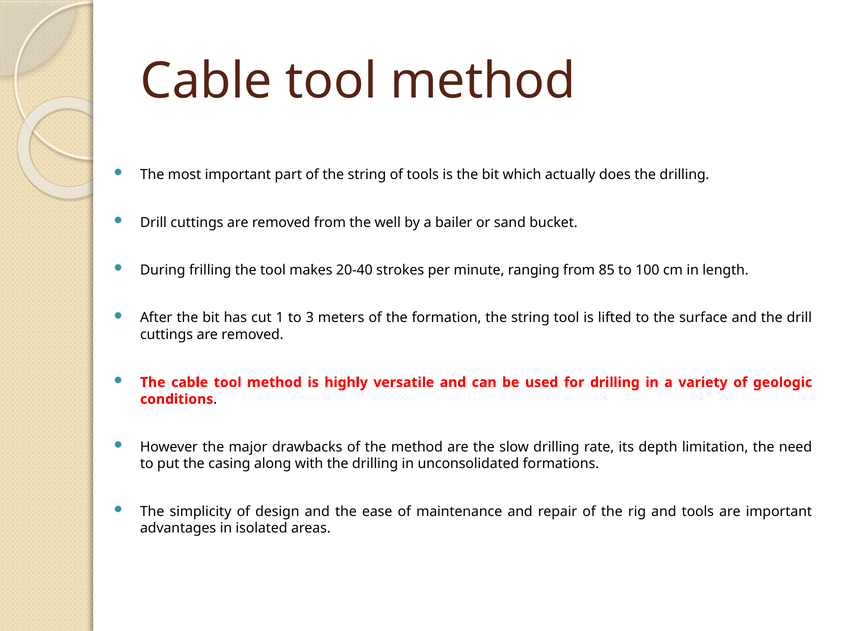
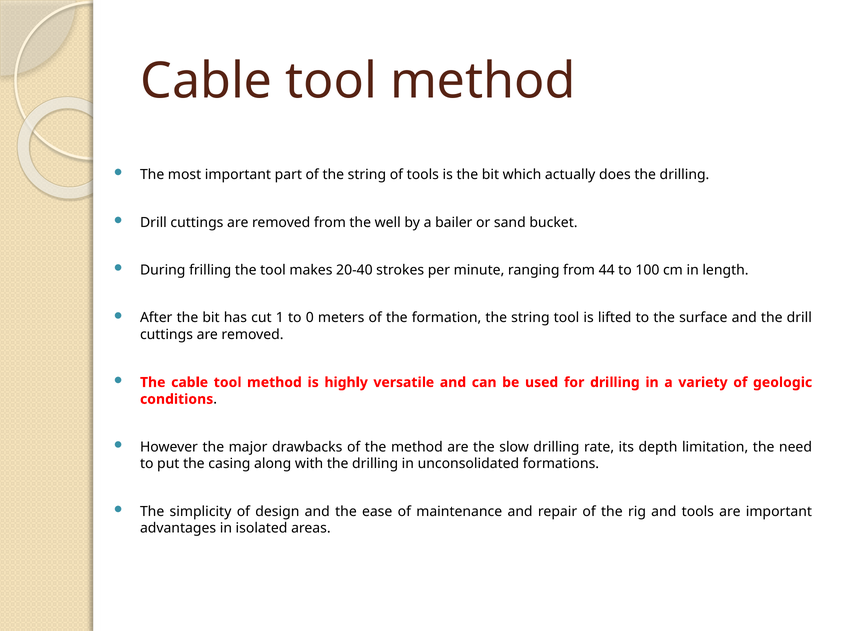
85: 85 -> 44 (607, 270)
3: 3 -> 0 (310, 318)
